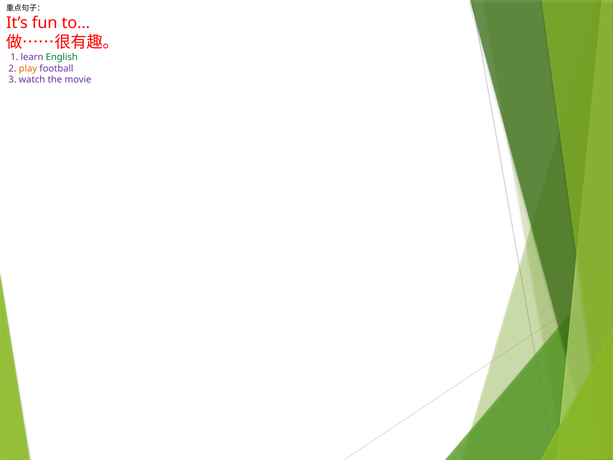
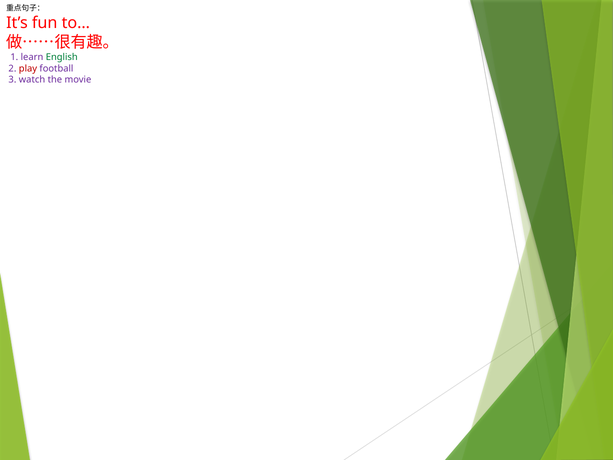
play colour: orange -> red (28, 69)
